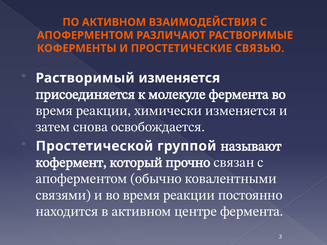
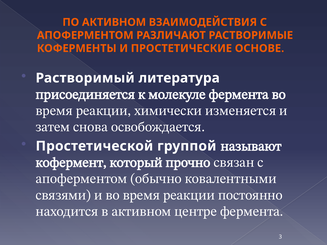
СВЯЗЬЮ: СВЯЗЬЮ -> ОСНОВЕ (260, 48)
Растворимый изменяется: изменяется -> литература (179, 78)
